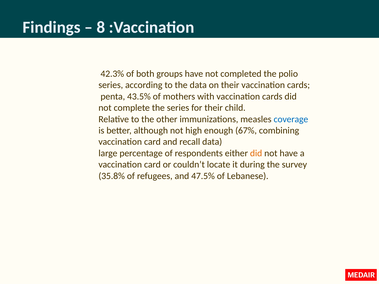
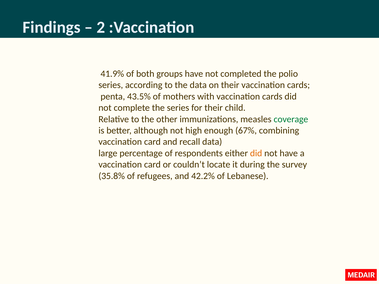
8: 8 -> 2 (101, 27)
42.3%: 42.3% -> 41.9% (112, 74)
coverage colour: blue -> green (291, 119)
47.5%: 47.5% -> 42.2% (203, 176)
